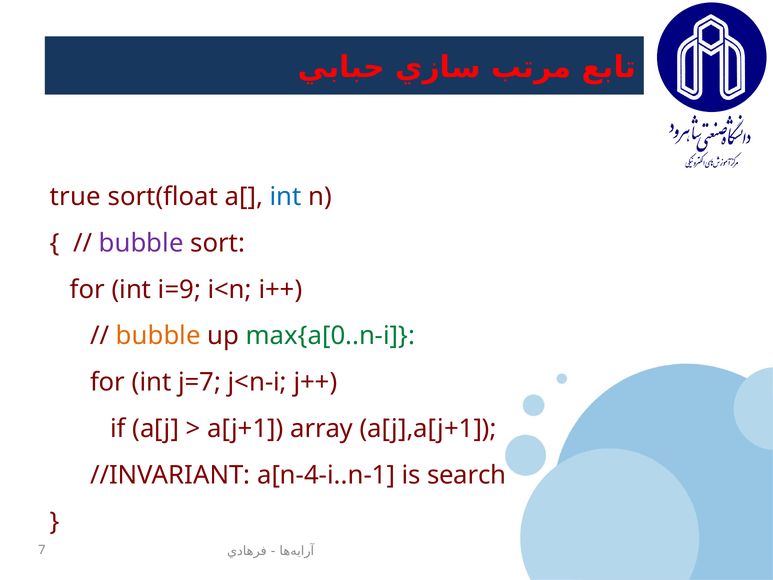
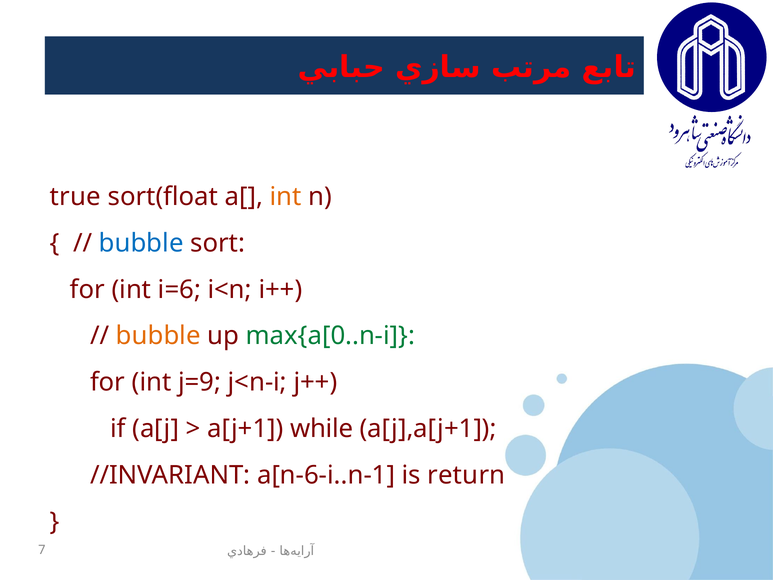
int colour: blue -> orange (286, 197)
bubble colour: purple -> blue (141, 243)
i=9: i=9 -> i=6 (179, 289)
j=7: j=7 -> j=9 (200, 382)
array: array -> while (322, 429)
a[n-4-i..n-1: a[n-4-i..n-1 -> a[n-6-i..n-1 (326, 475)
search: search -> return (466, 475)
